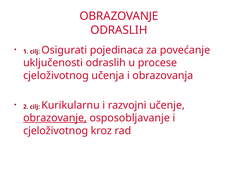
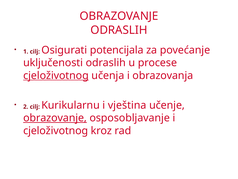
pojedinaca: pojedinaca -> potencijala (117, 50)
cjeloživotnog underline: none -> present (56, 75)
razvojni: razvojni -> vještina (127, 105)
